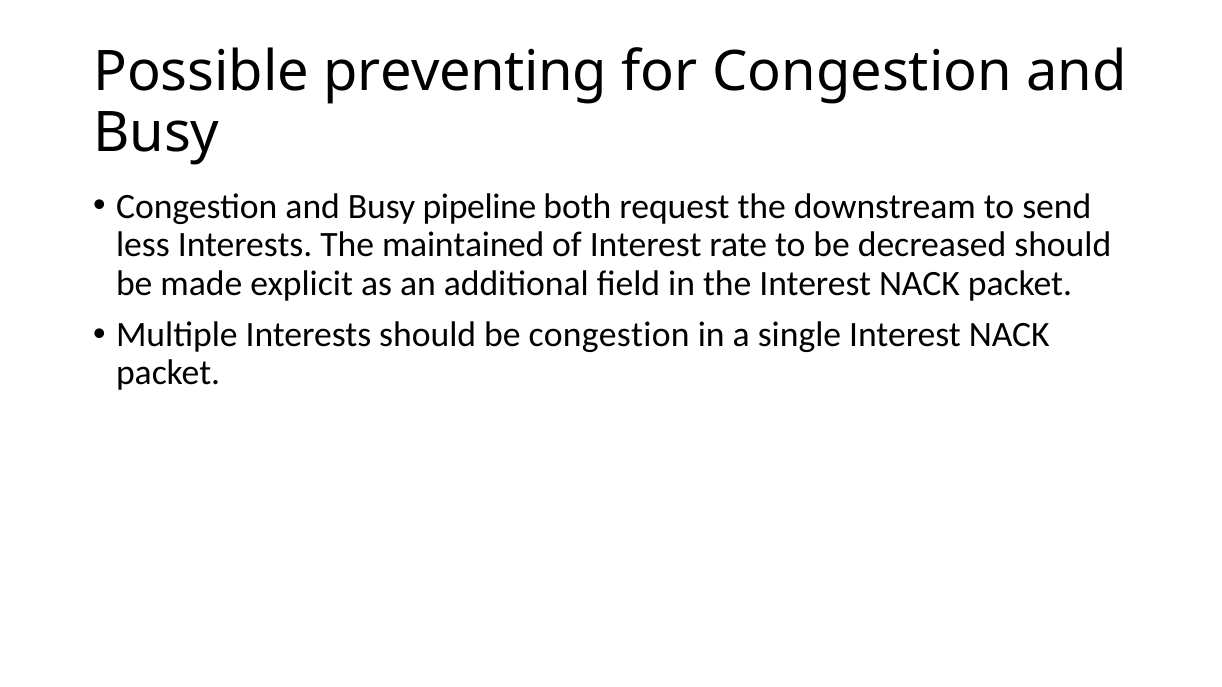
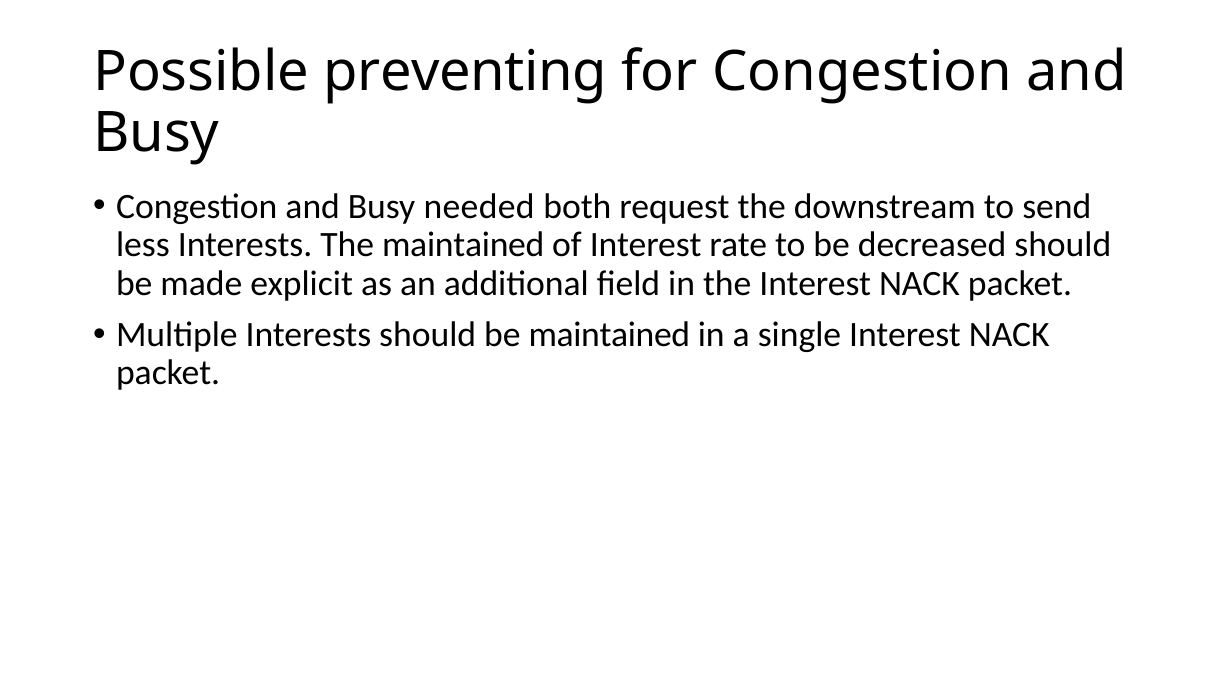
pipeline: pipeline -> needed (479, 207)
be congestion: congestion -> maintained (609, 335)
